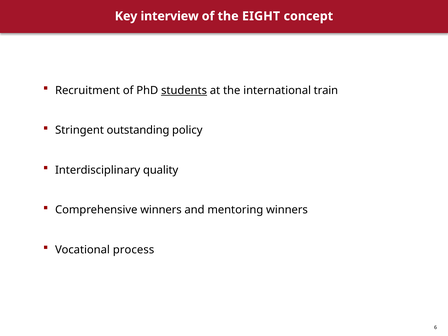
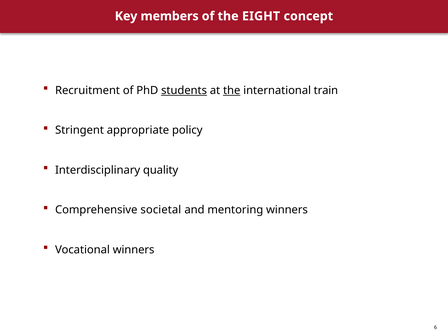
interview: interview -> members (170, 16)
the underline: none -> present (232, 90)
outstanding: outstanding -> appropriate (138, 130)
Comprehensive winners: winners -> societal (161, 210)
Vocational process: process -> winners (134, 250)
